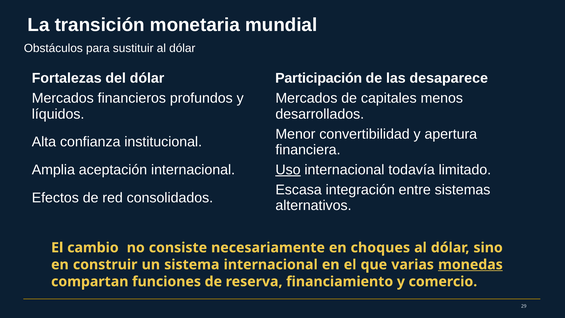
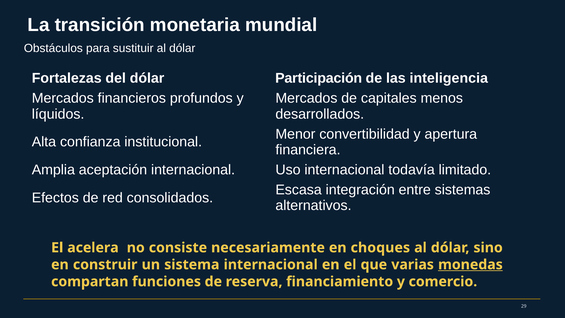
desaparece: desaparece -> inteligencia (449, 78)
Uso underline: present -> none (288, 170)
cambio: cambio -> acelera (93, 248)
